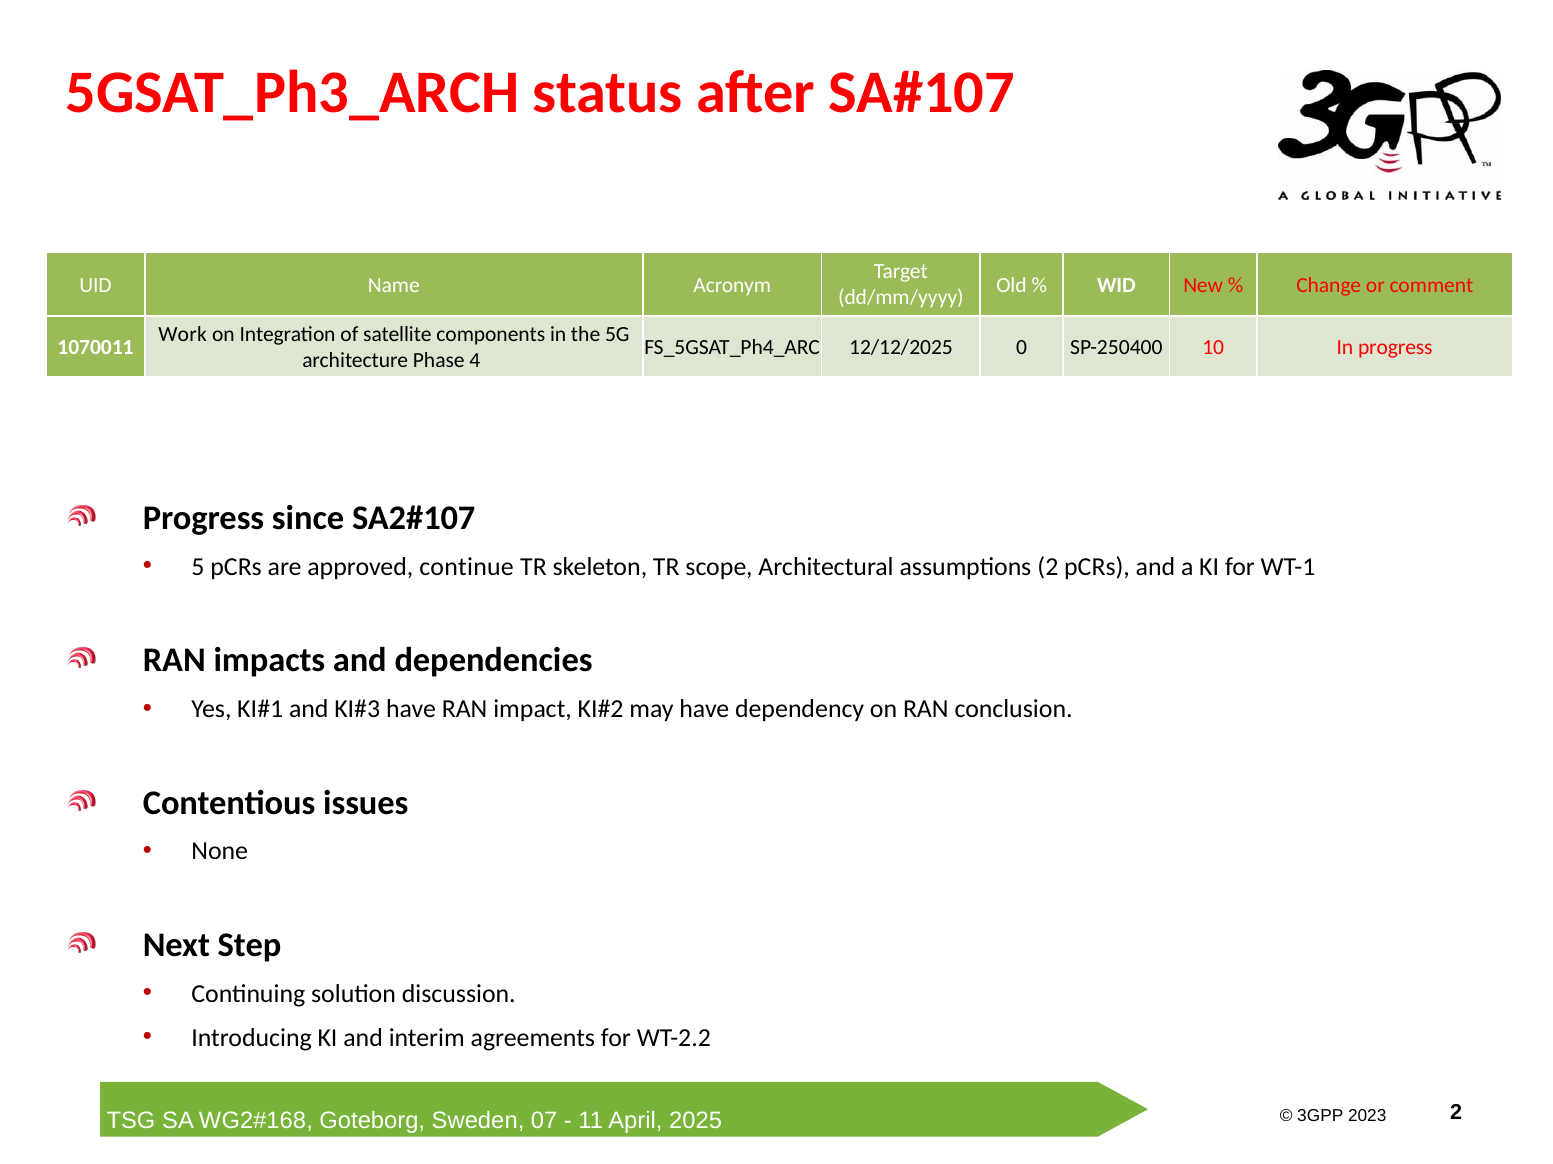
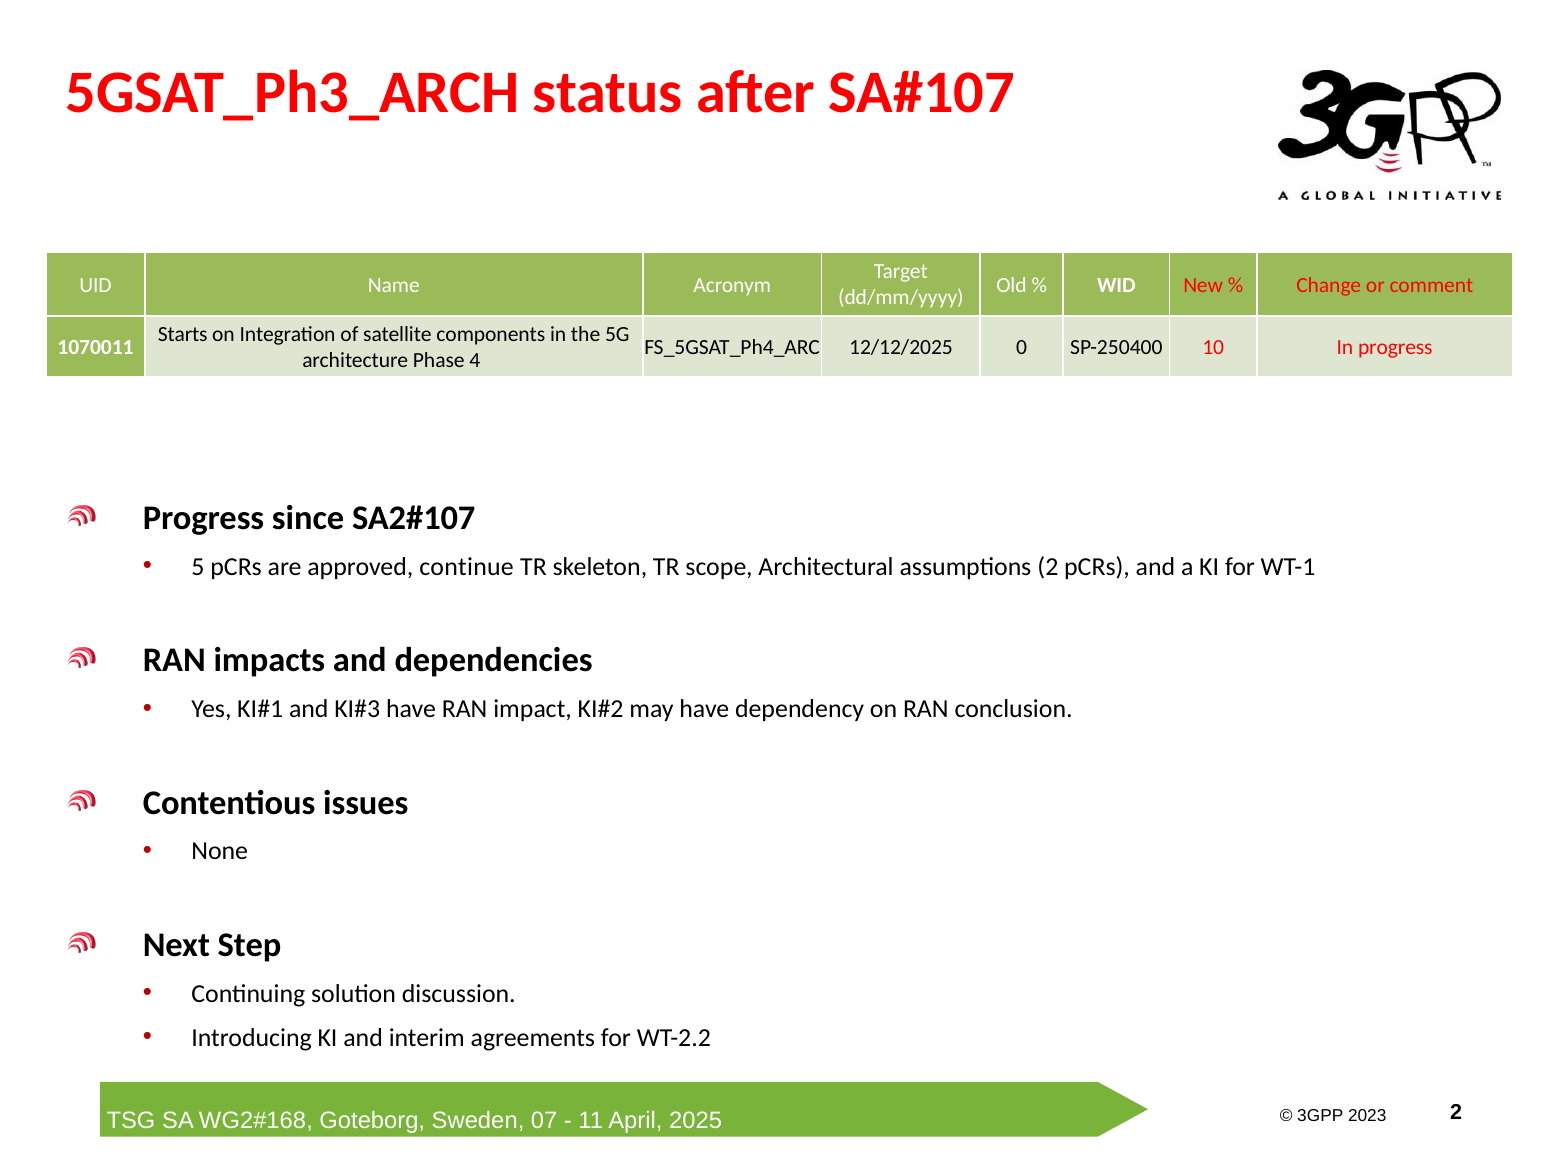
Work: Work -> Starts (183, 334)
